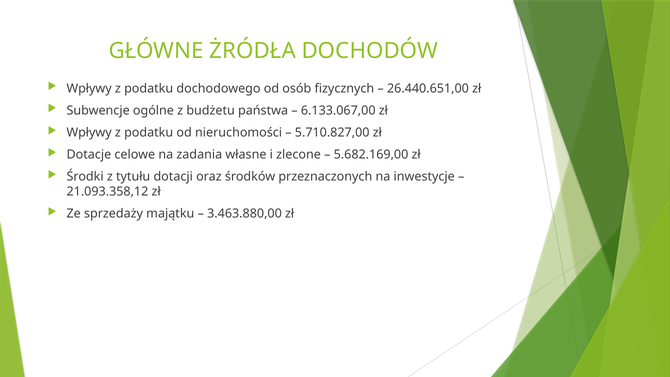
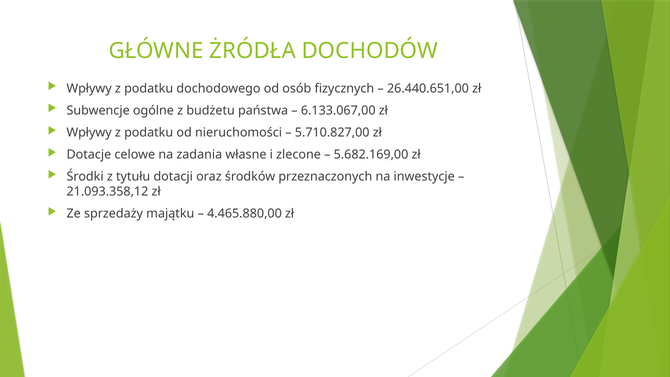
3.463.880,00: 3.463.880,00 -> 4.465.880,00 (245, 214)
